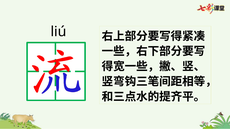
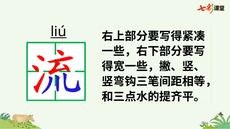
liú underline: none -> present (58, 32)
